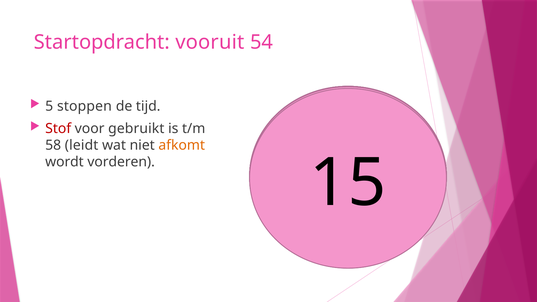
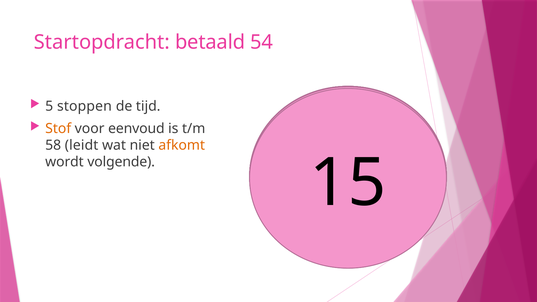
vooruit: vooruit -> betaald (210, 42)
Stof colour: red -> orange (58, 128)
gebruikt: gebruikt -> eenvoud (136, 128)
vorderen: vorderen -> volgende (121, 162)
